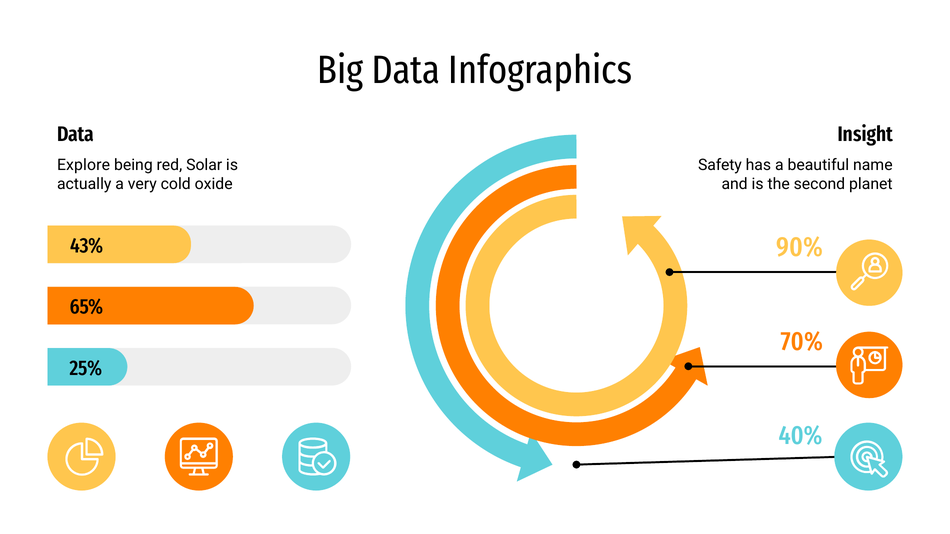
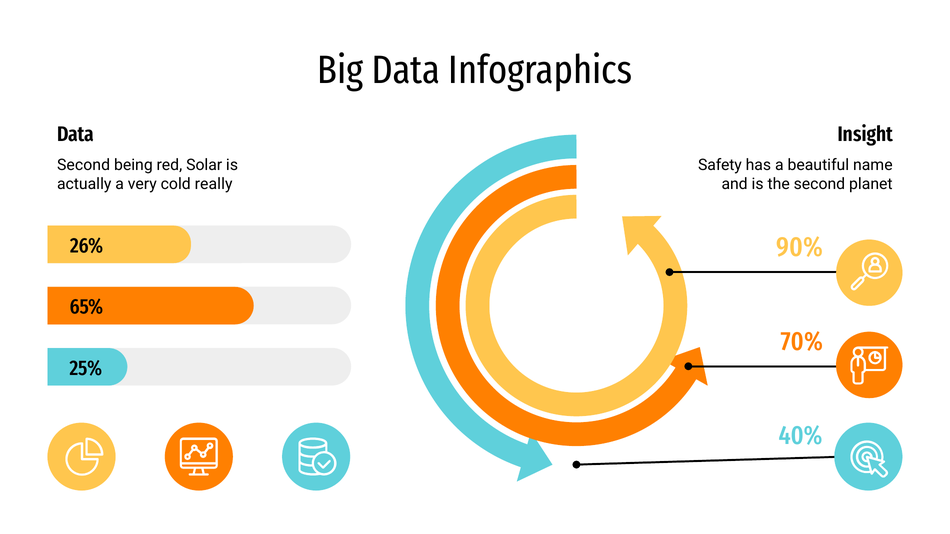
Explore: Explore -> Second (84, 165)
oxide: oxide -> really (214, 184)
43%: 43% -> 26% (87, 246)
